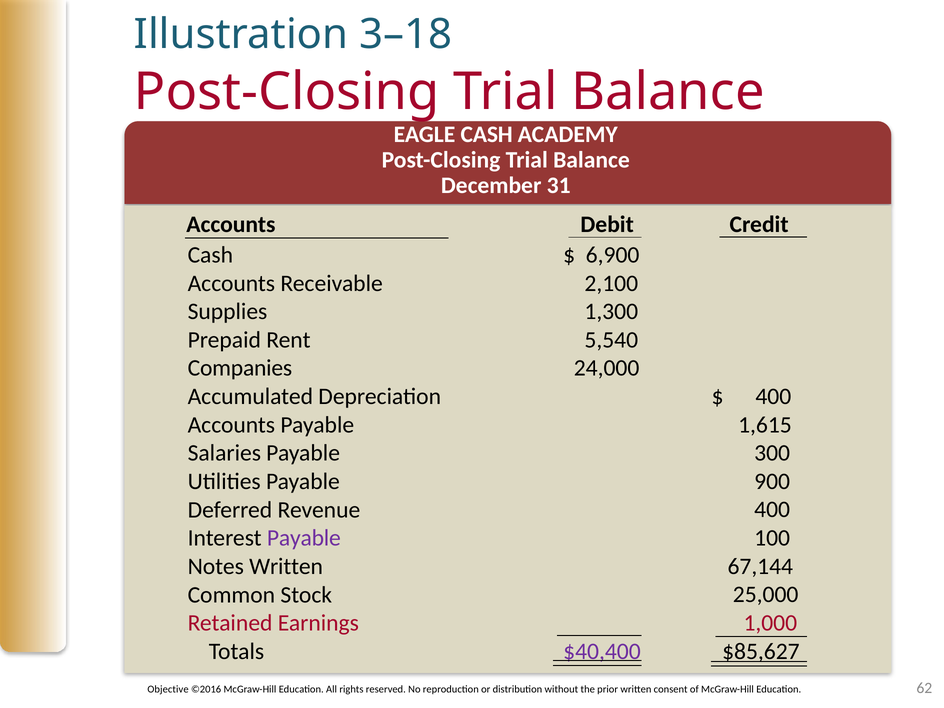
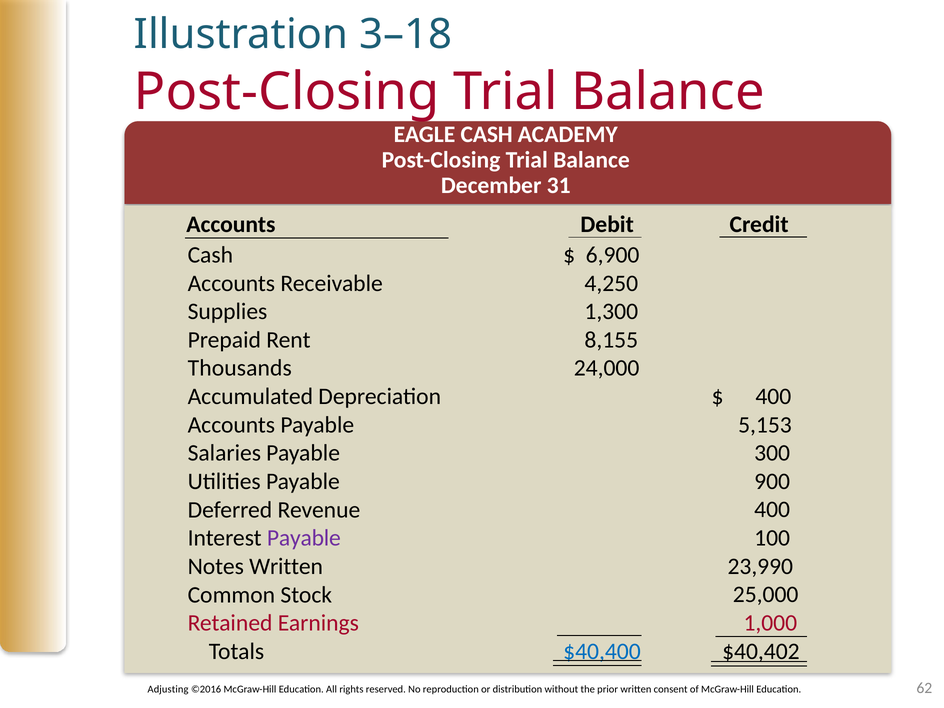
2,100: 2,100 -> 4,250 (611, 283)
5,540: 5,540 -> 8,155 (611, 340)
Companies: Companies -> Thousands (240, 368)
1,615: 1,615 -> 5,153 (765, 425)
67,144: 67,144 -> 23,990 (760, 566)
$85,627: $85,627 -> $40,402 (761, 651)
$40,400 colour: purple -> blue (602, 651)
Objective: Objective -> Adjusting (168, 689)
